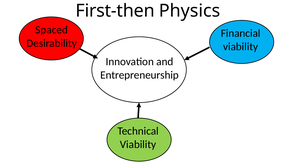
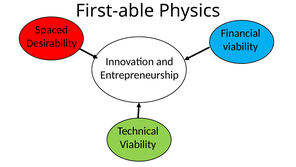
First-then: First-then -> First-able (115, 11)
